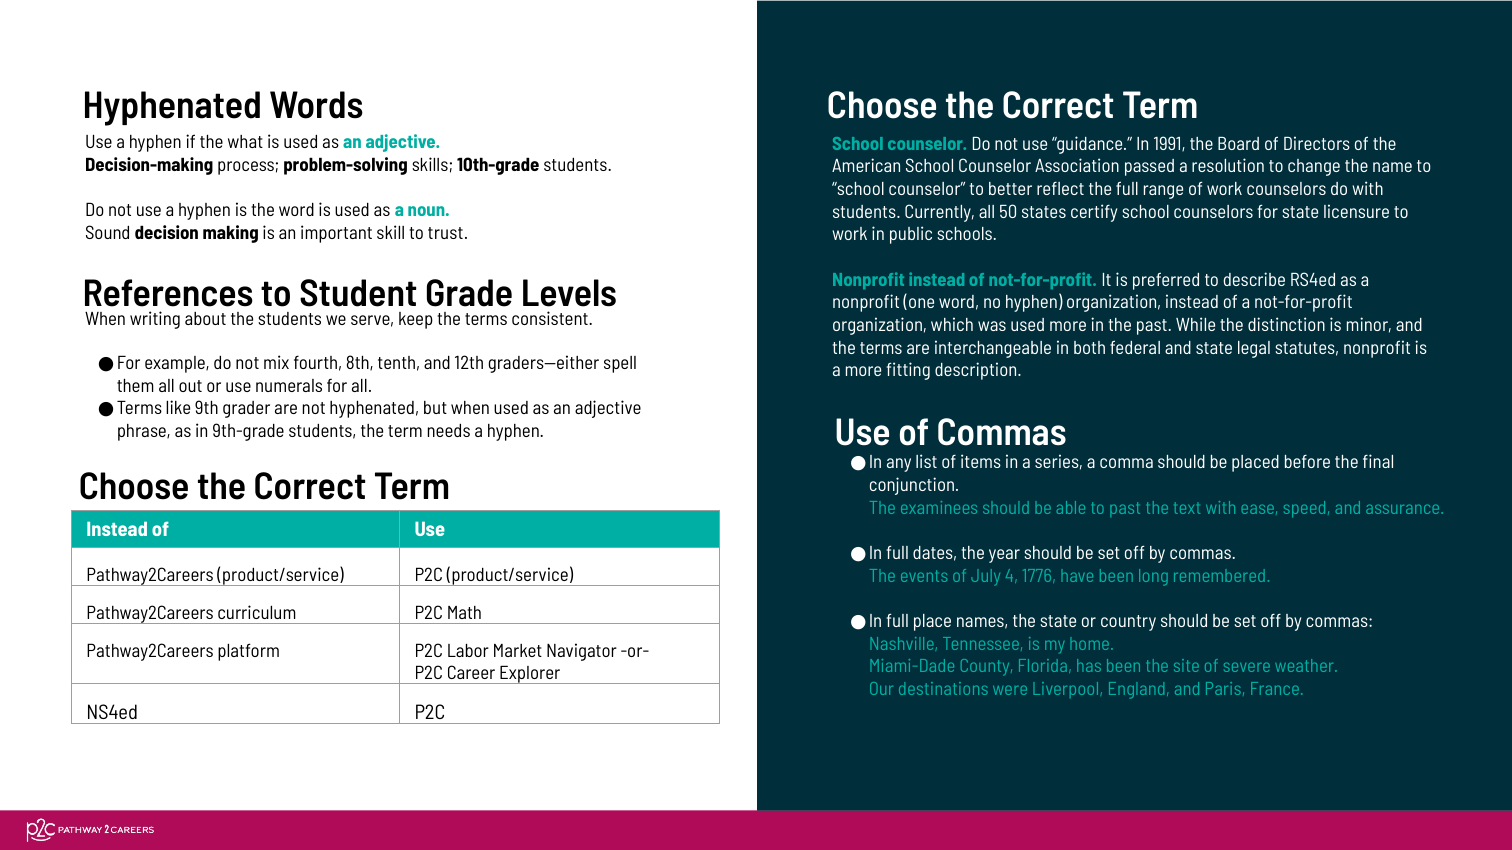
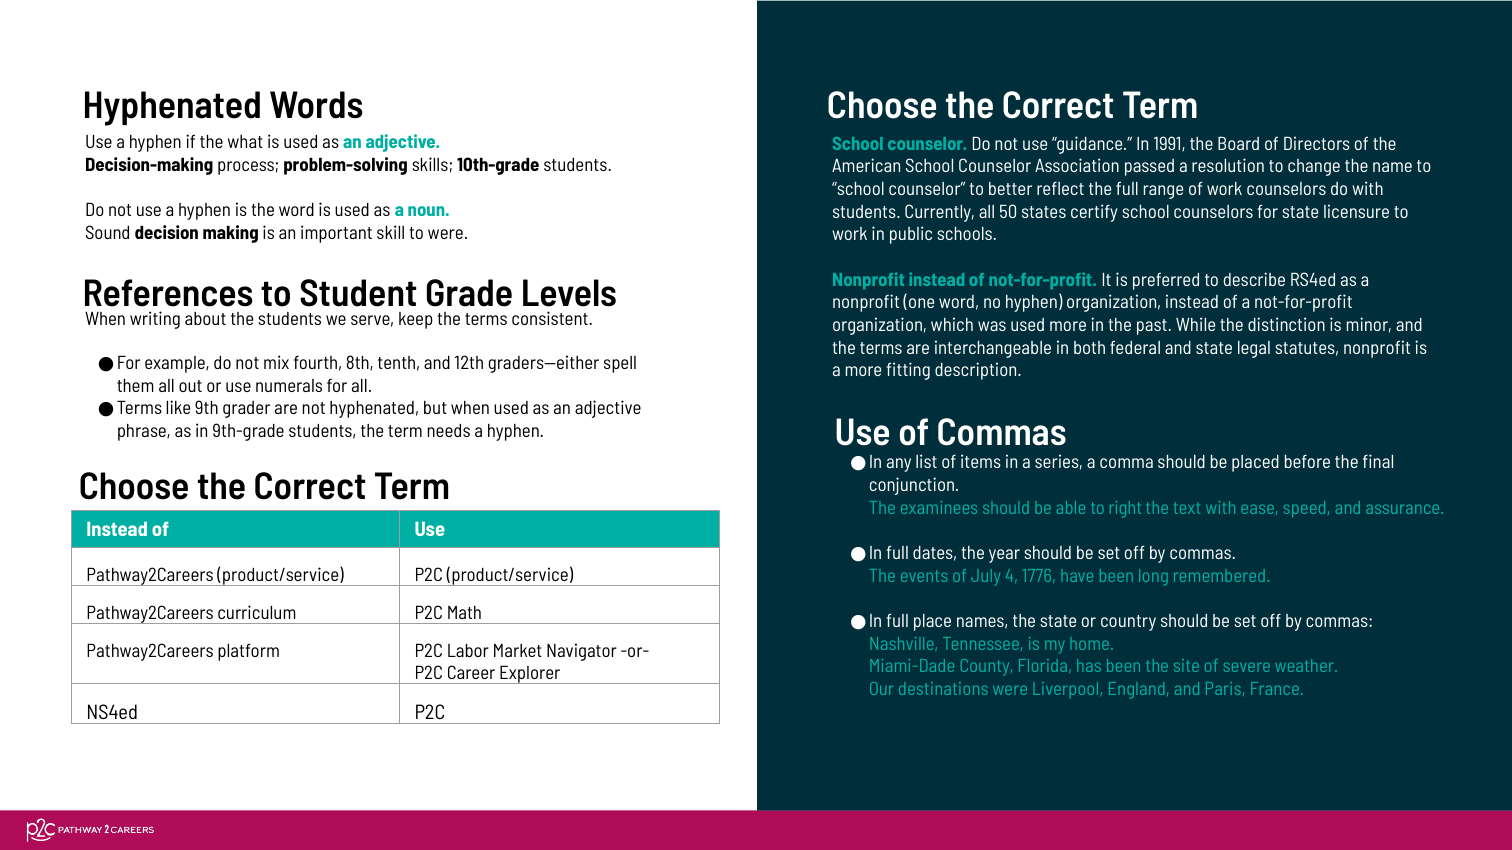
to trust: trust -> were (448, 233)
to past: past -> right (1125, 508)
